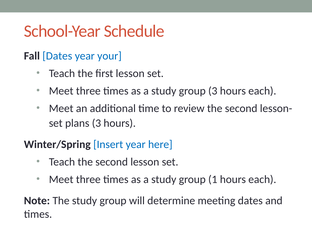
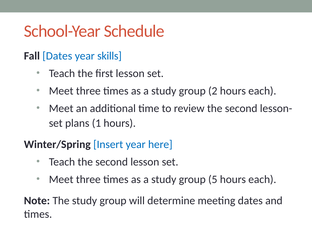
your: your -> skills (110, 56)
group 3: 3 -> 2 (213, 91)
plans 3: 3 -> 1 (96, 123)
1: 1 -> 5 (213, 179)
